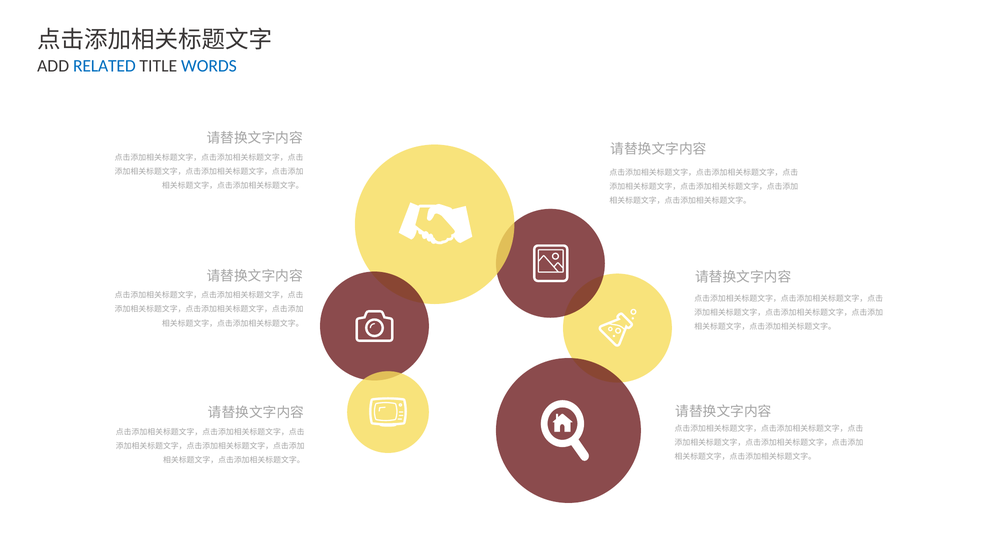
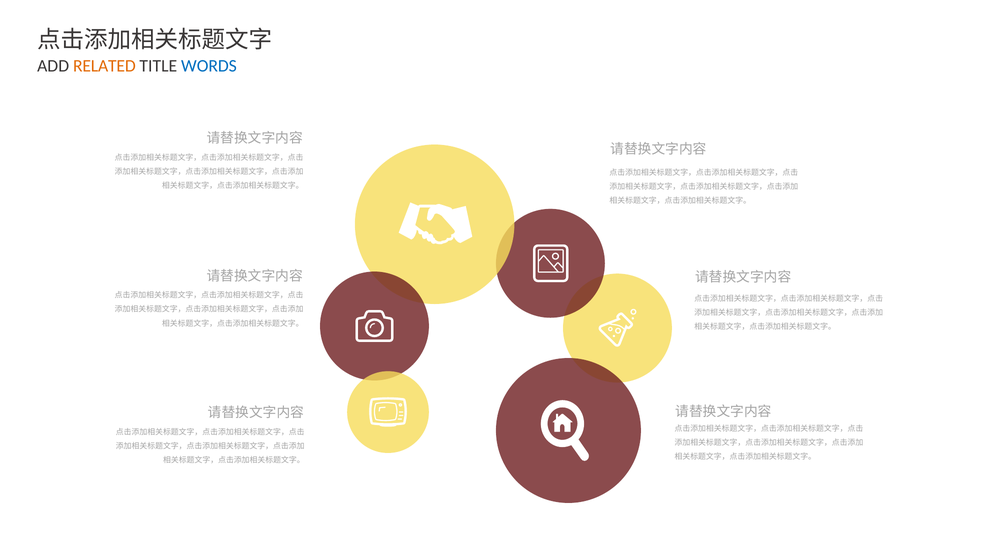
RELATED colour: blue -> orange (104, 66)
